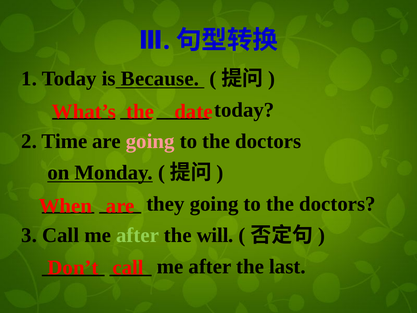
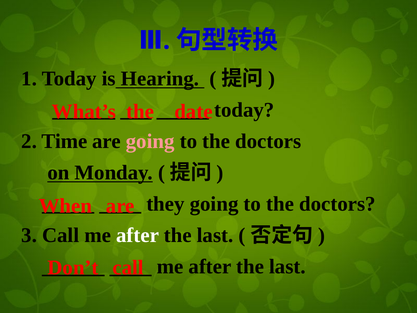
Because: Because -> Hearing (160, 79)
after colour: light green -> white (138, 235)
will: will -> last (215, 235)
